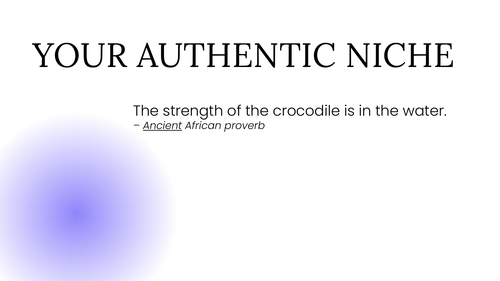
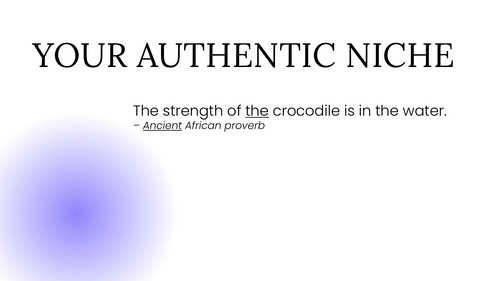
the underline: none -> present (257, 111)
